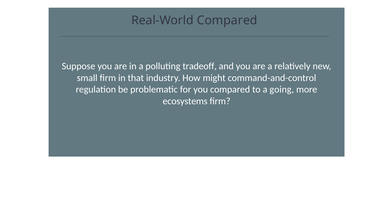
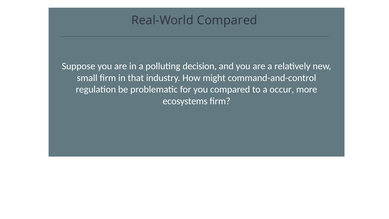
tradeoff: tradeoff -> decision (200, 66)
going: going -> occur (282, 89)
